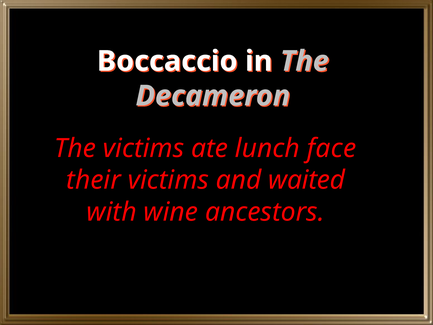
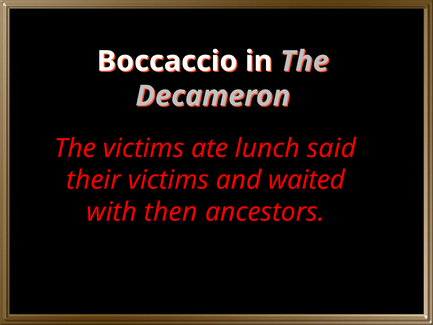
face: face -> said (332, 148)
wine: wine -> then (171, 212)
